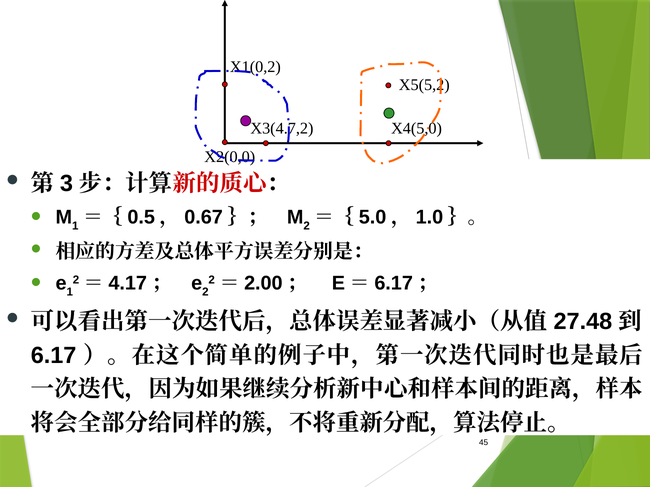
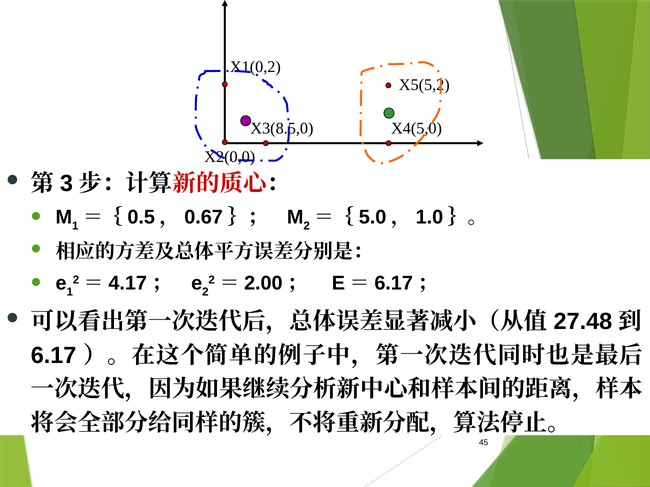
X3(4.7,2: X3(4.7,2 -> X3(8.5,0 (282, 129)
